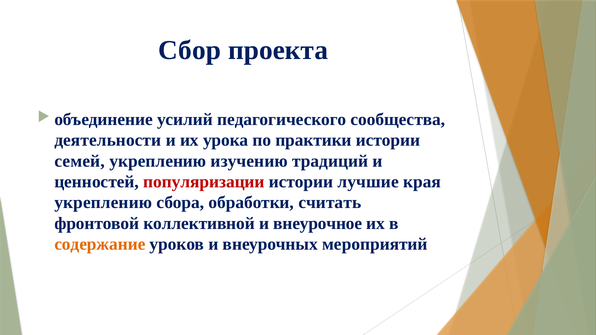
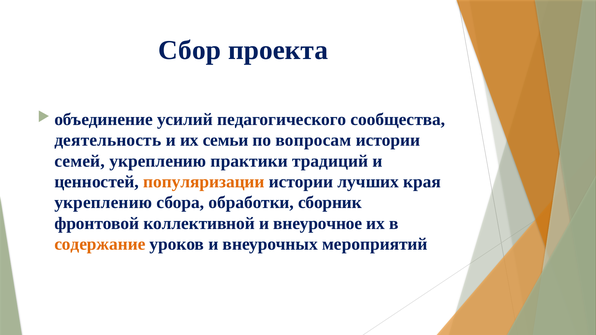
деятельности: деятельности -> деятельность (108, 140)
урока: урока -> семьи (226, 140)
практики: практики -> вопросам (313, 140)
изучению: изучению -> практики (249, 161)
популяризации colour: red -> orange (204, 182)
лучшие: лучшие -> лучших (368, 182)
считать: считать -> сборник (330, 203)
